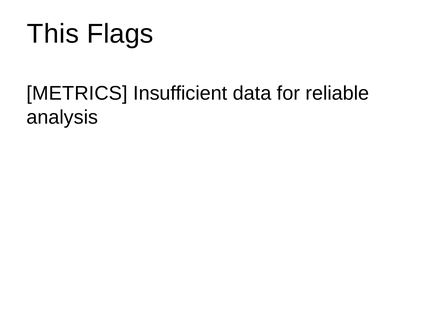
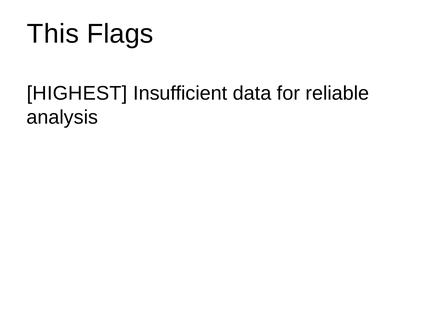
METRICS: METRICS -> HIGHEST (77, 93)
